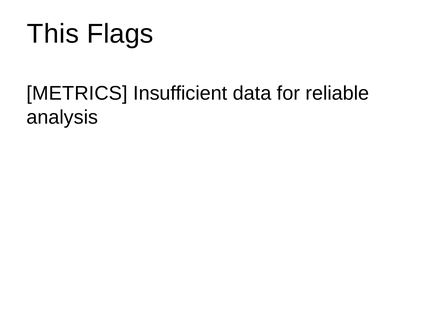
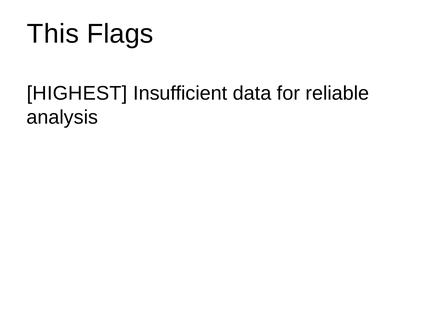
METRICS: METRICS -> HIGHEST (77, 93)
